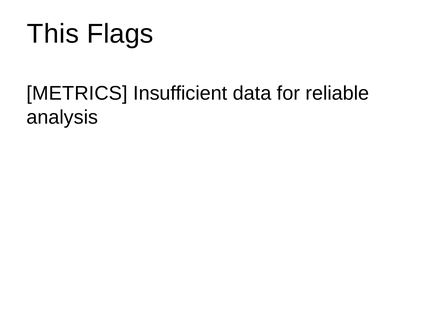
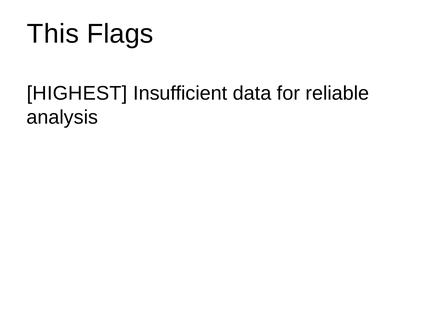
METRICS: METRICS -> HIGHEST (77, 93)
